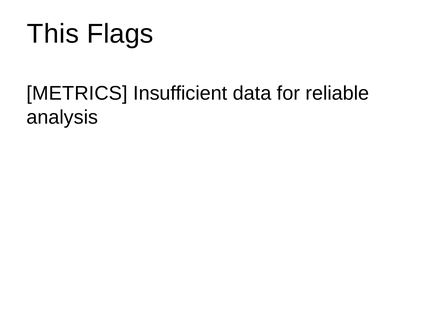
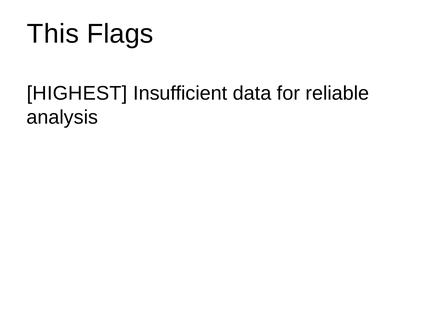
METRICS: METRICS -> HIGHEST (77, 93)
